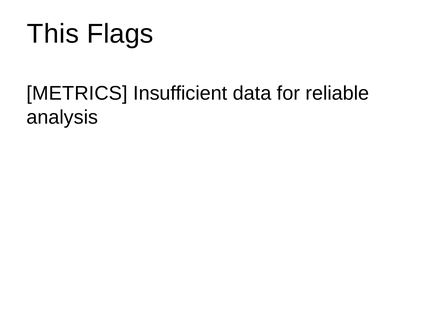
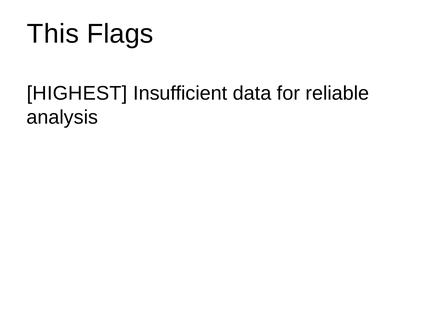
METRICS: METRICS -> HIGHEST (77, 93)
